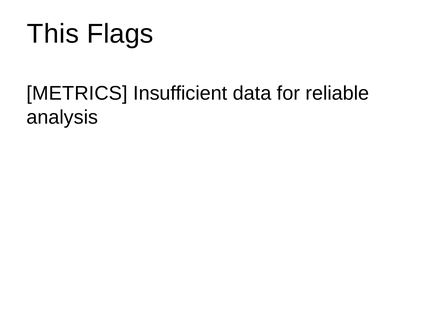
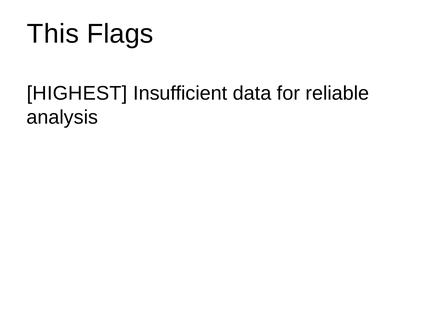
METRICS: METRICS -> HIGHEST (77, 93)
